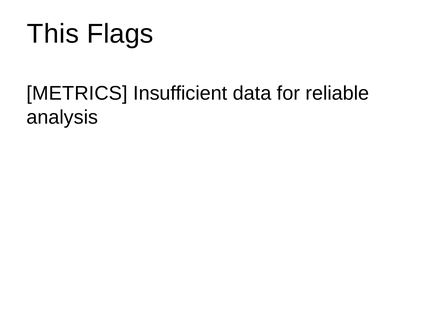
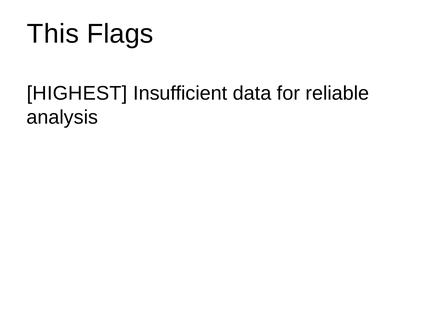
METRICS: METRICS -> HIGHEST (77, 93)
